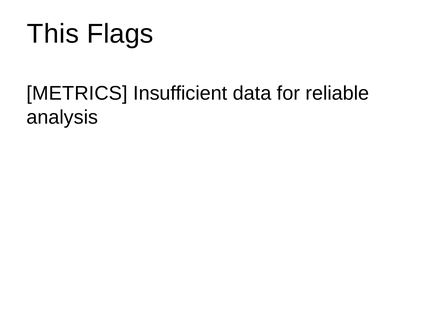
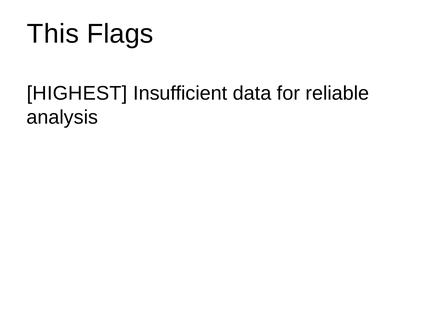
METRICS: METRICS -> HIGHEST (77, 93)
